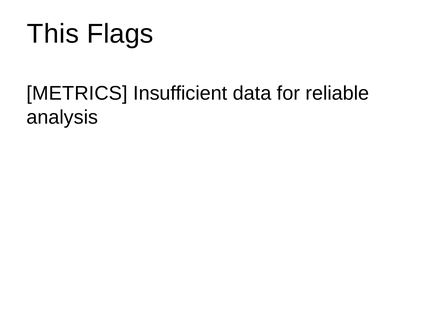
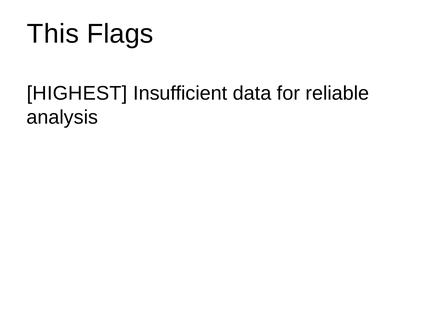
METRICS: METRICS -> HIGHEST (77, 93)
